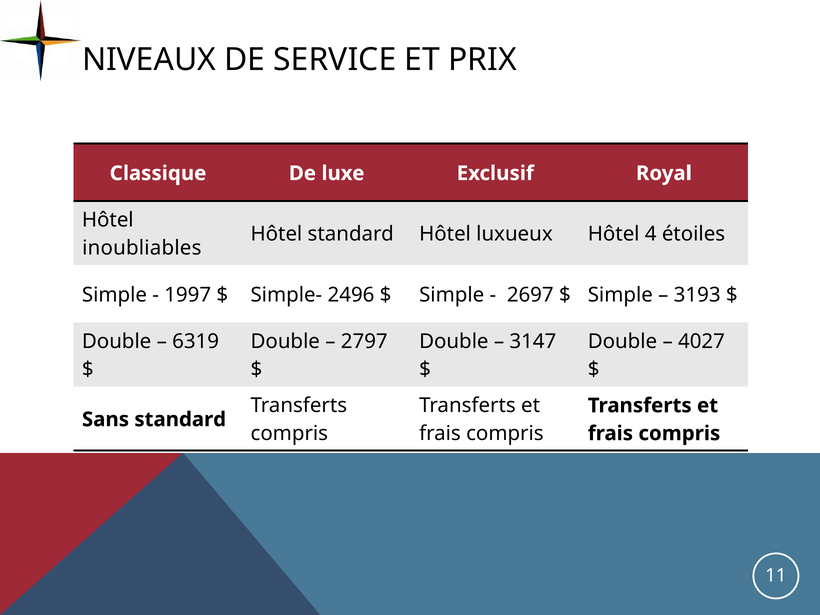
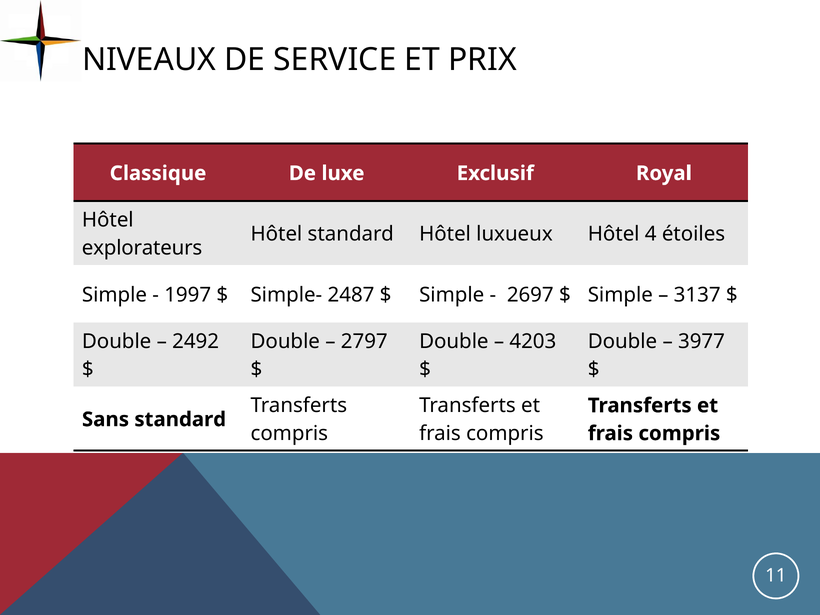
inoubliables: inoubliables -> explorateurs (142, 248)
2496: 2496 -> 2487 (351, 295)
3193: 3193 -> 3137 (697, 295)
6319: 6319 -> 2492 (196, 342)
3147: 3147 -> 4203 (533, 342)
4027: 4027 -> 3977 (701, 342)
